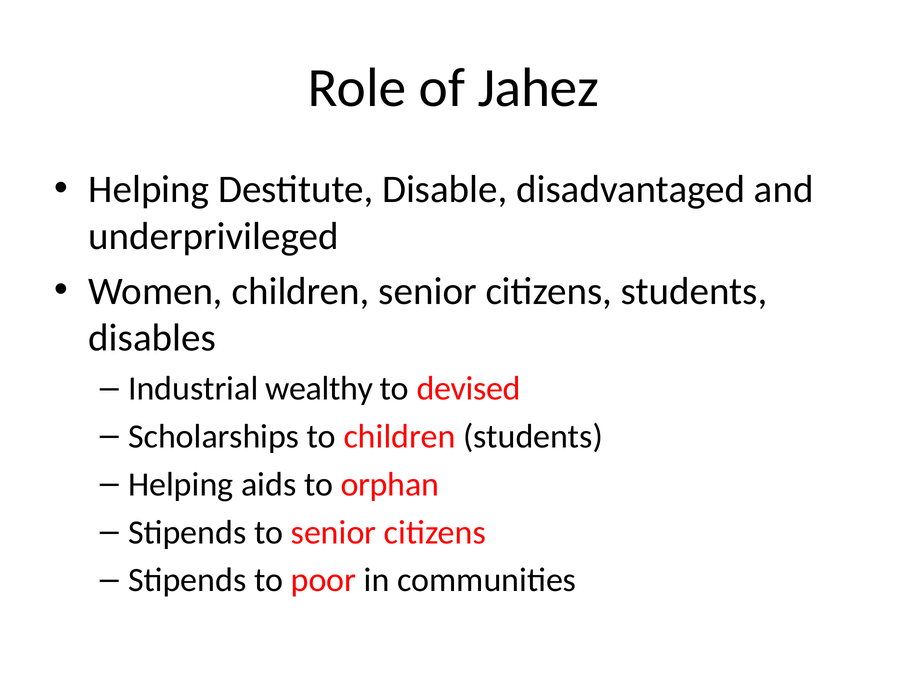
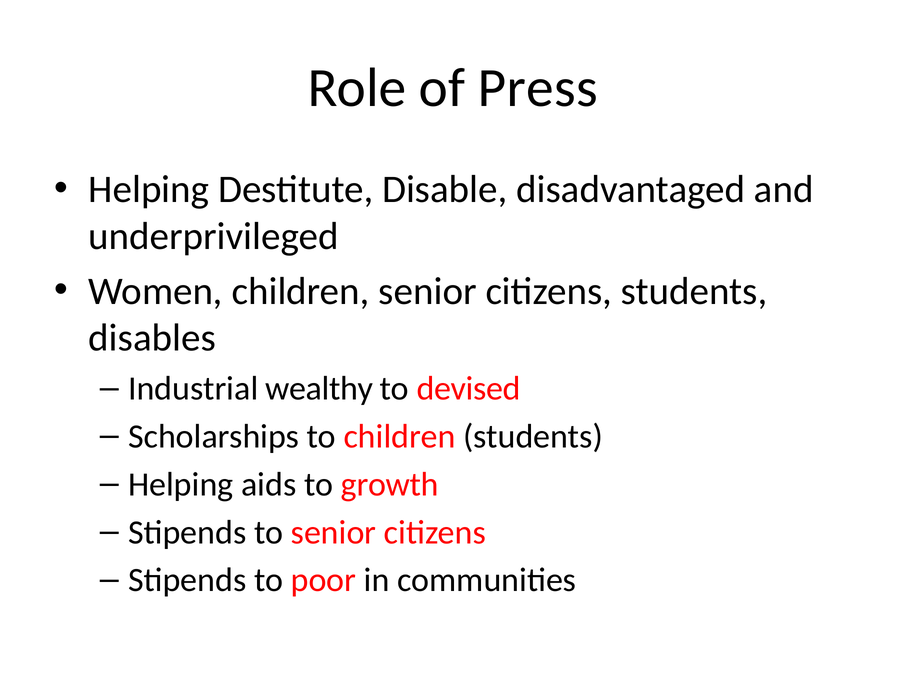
Jahez: Jahez -> Press (538, 88)
orphan: orphan -> growth (390, 485)
